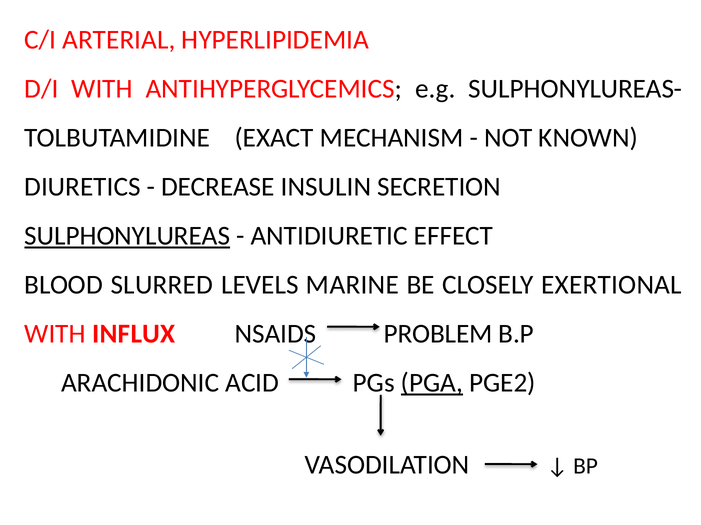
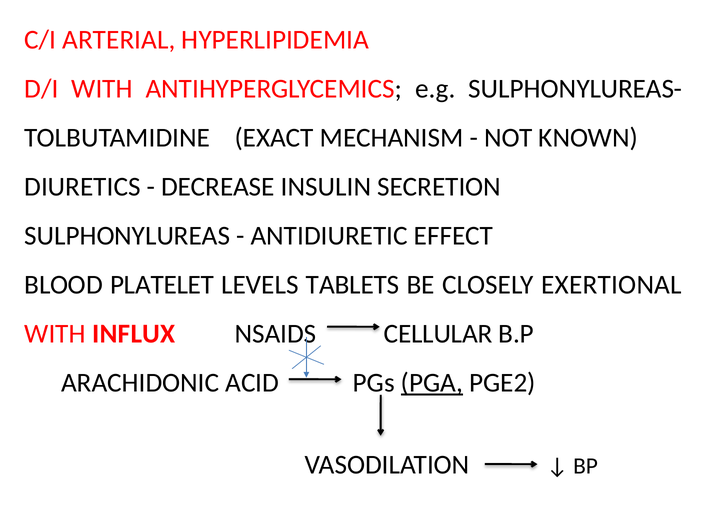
SULPHONYLUREAS underline: present -> none (127, 236)
SLURRED: SLURRED -> PLATELET (162, 285)
MARINE: MARINE -> TABLETS (353, 285)
PROBLEM: PROBLEM -> CELLULAR (438, 334)
